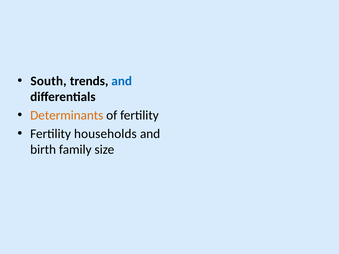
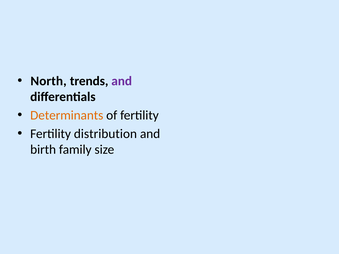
South: South -> North (49, 81)
and colour: blue -> purple (122, 81)
households: households -> distribution (105, 134)
